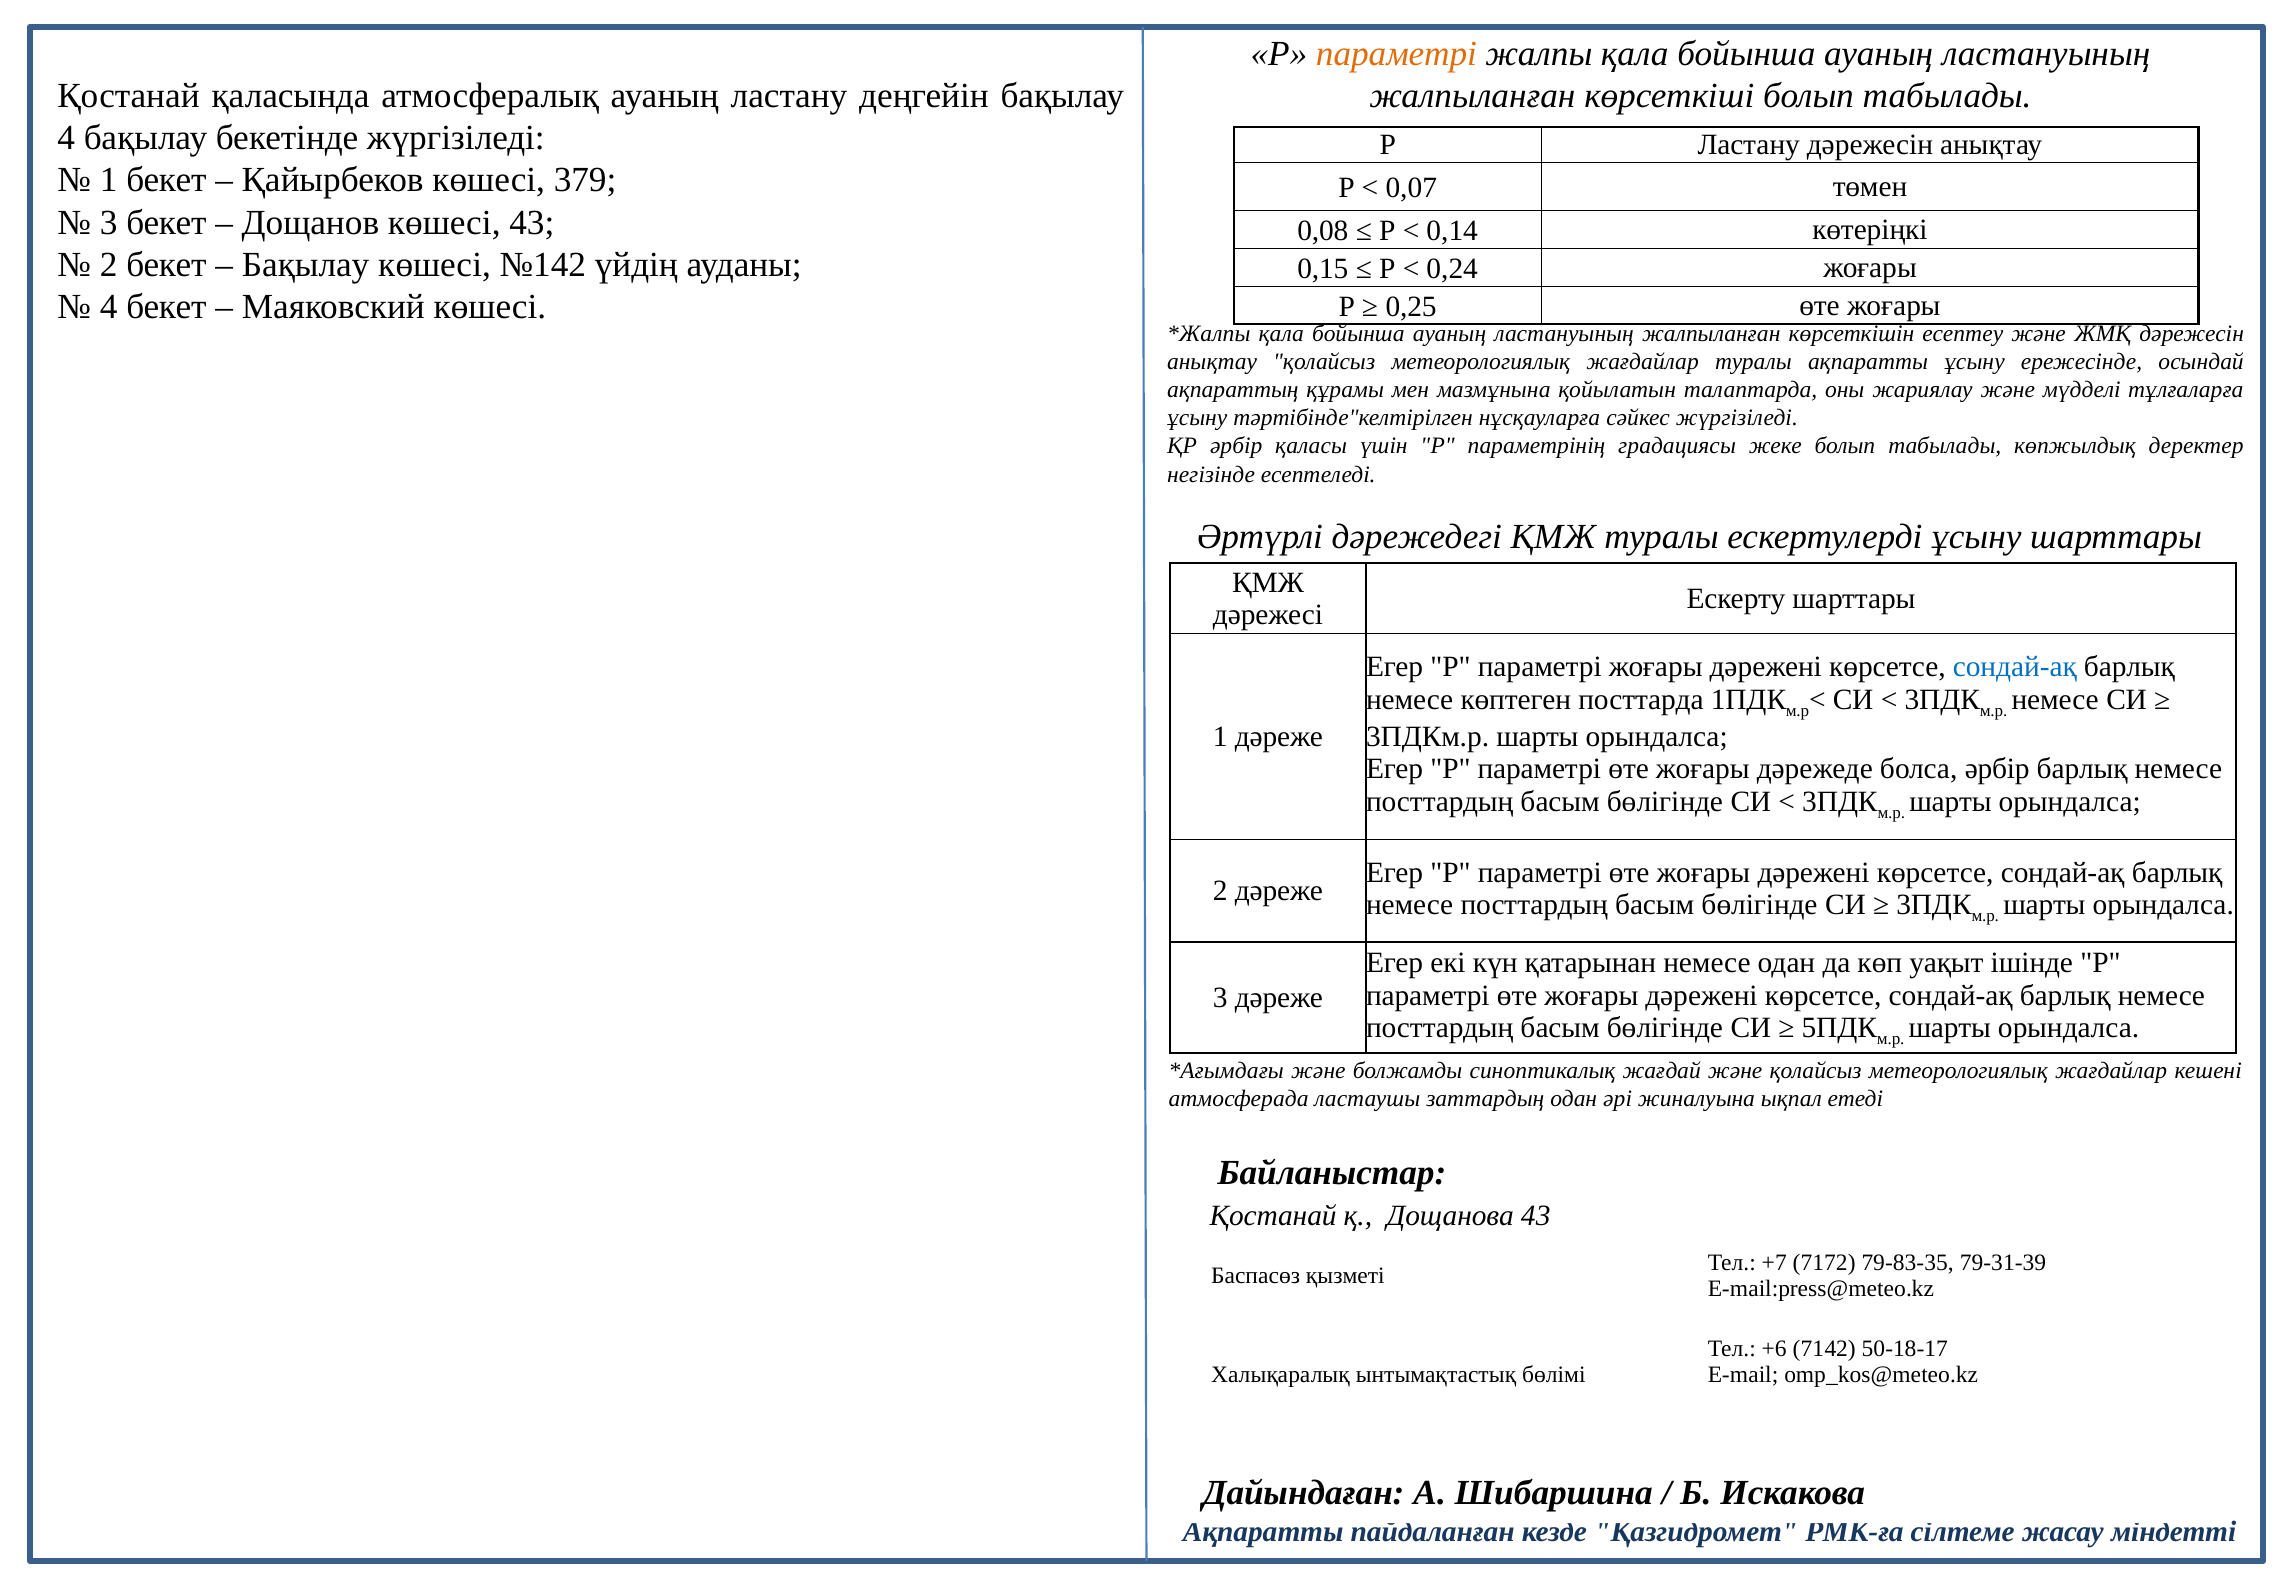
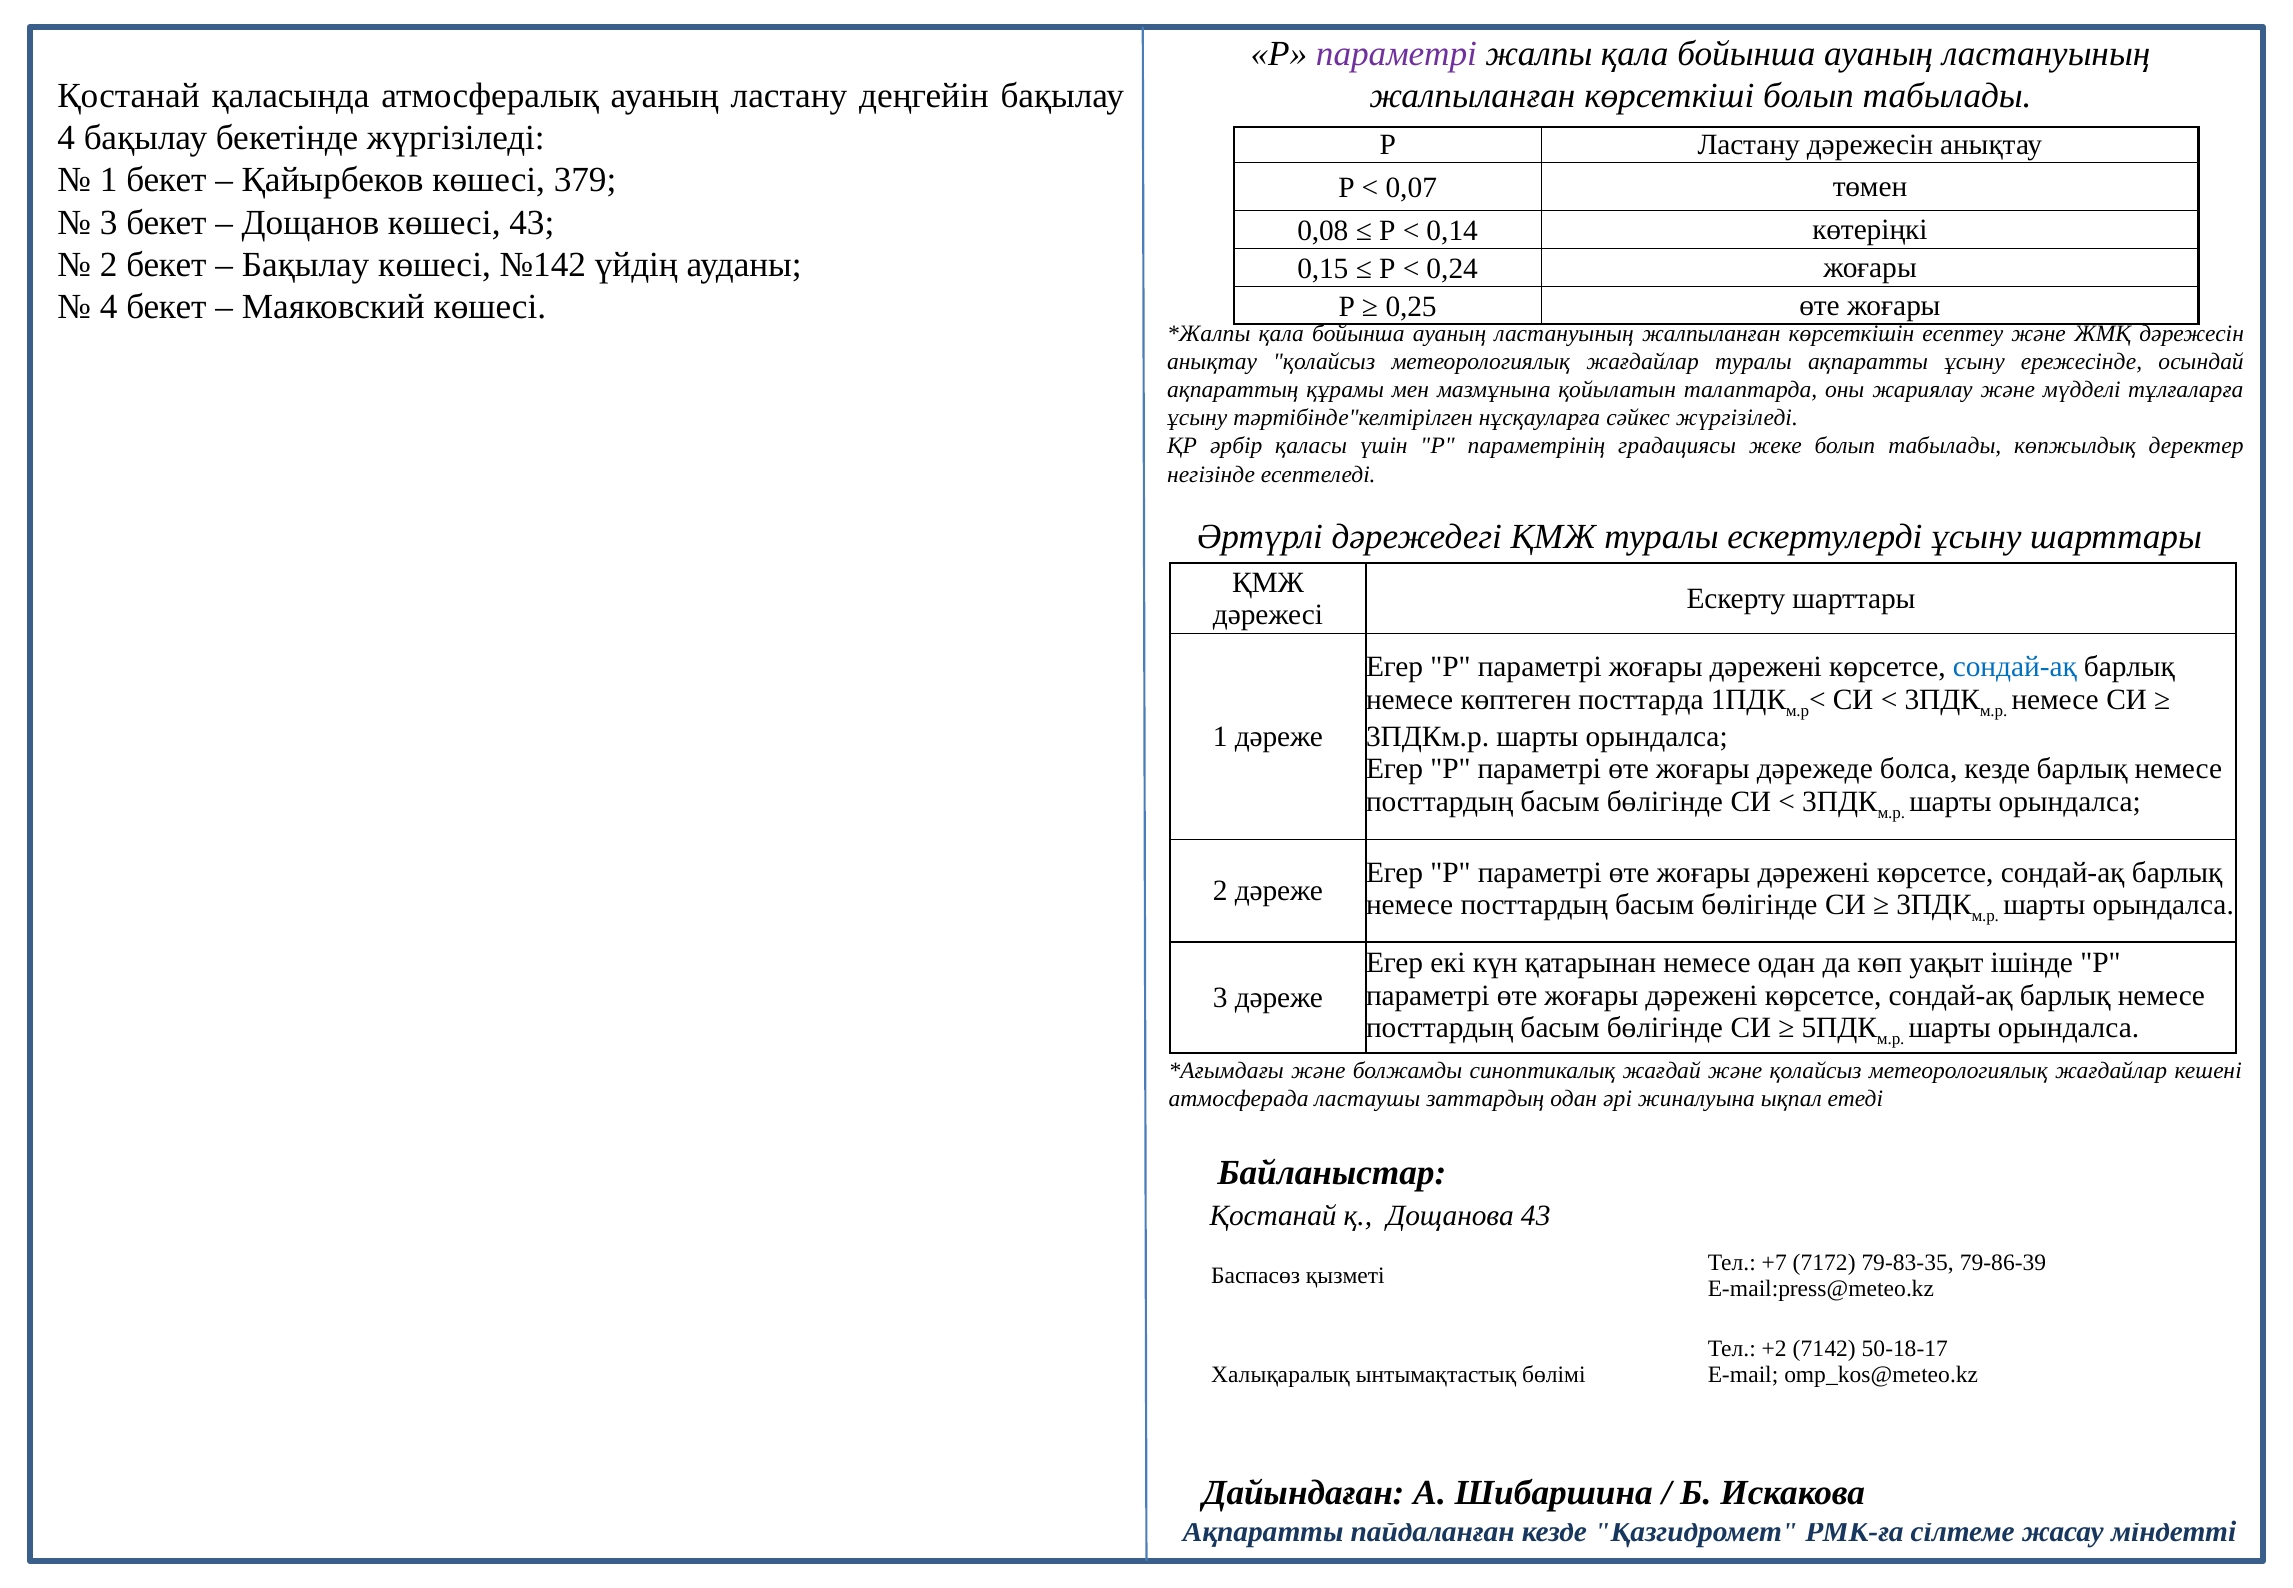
параметрі colour: orange -> purple (1396, 54)
болса әрбір: әрбір -> кезде (1997, 769)
79-31-39: 79-31-39 -> 79-86-39 (2003, 1262)
+6: +6 -> +2 (1774, 1348)
